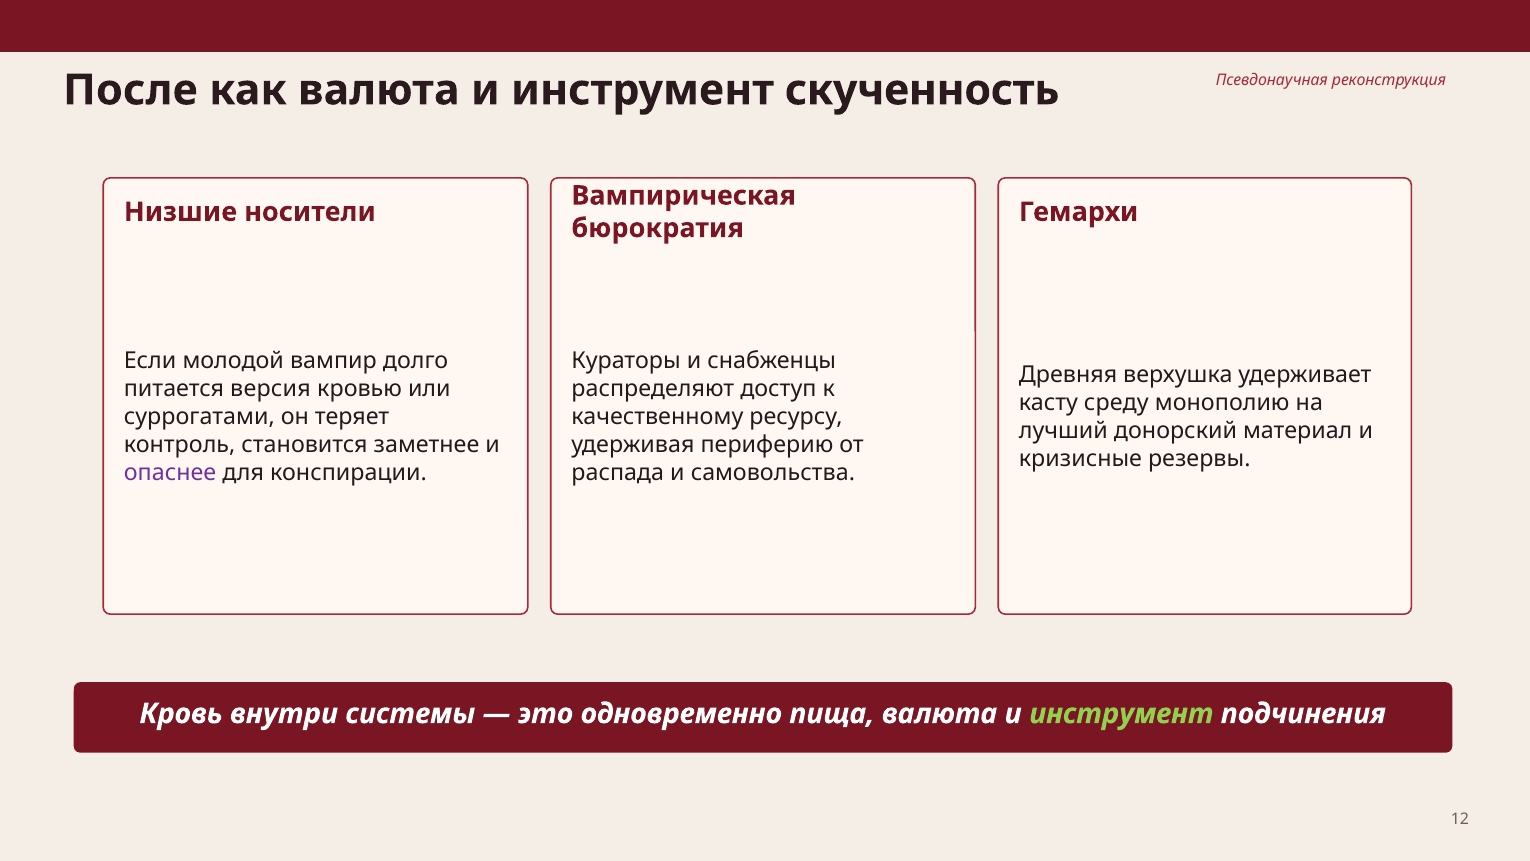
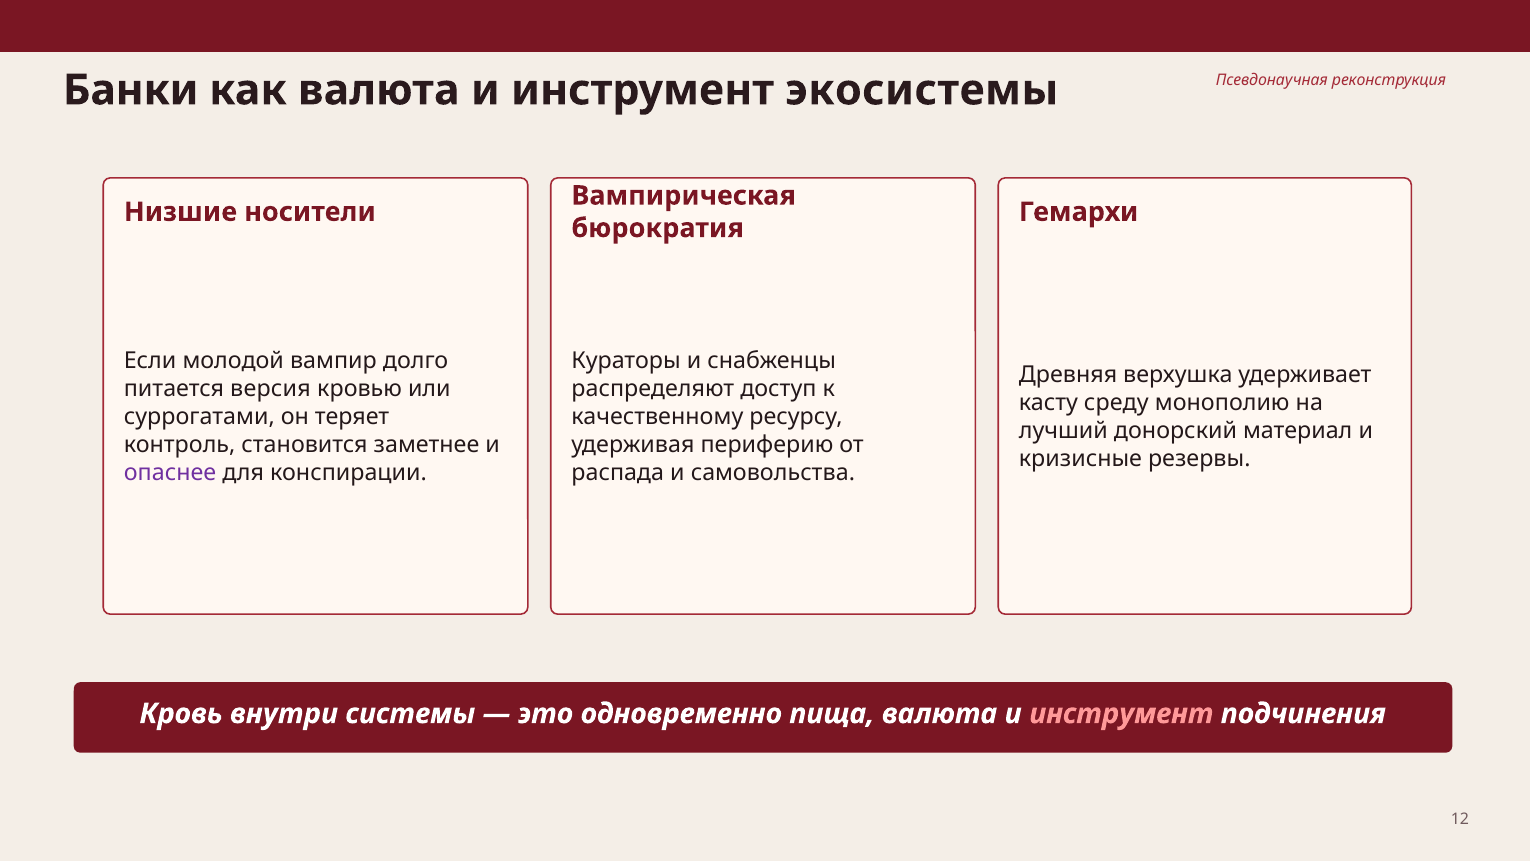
После: После -> Банки (131, 90)
скученность: скученность -> экосистемы (922, 90)
инструмент colour: light green -> pink (1121, 713)
